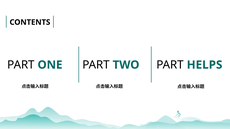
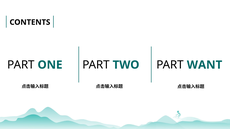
HELPS: HELPS -> WANT (205, 65)
